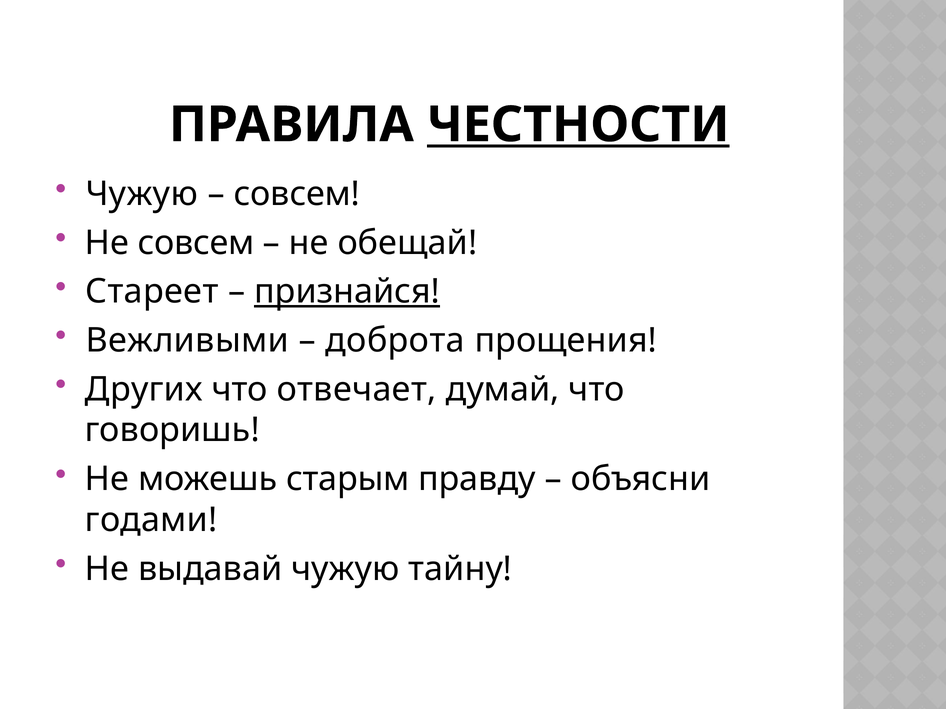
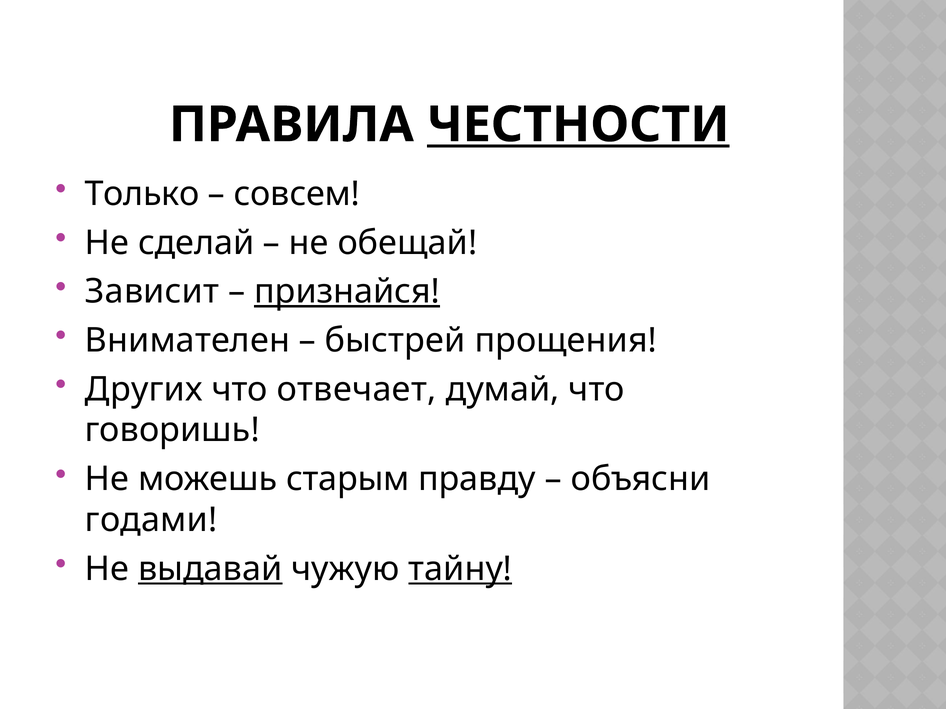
Чужую: Чужую -> Только (142, 194)
Не совсем: совсем -> сделай (196, 243)
Стареет: Стареет -> Зависит (152, 292)
Вежливыми: Вежливыми -> Внимателен (187, 341)
доброта: доброта -> быстрей (395, 341)
выдавай underline: none -> present (210, 569)
тайну underline: none -> present (460, 569)
